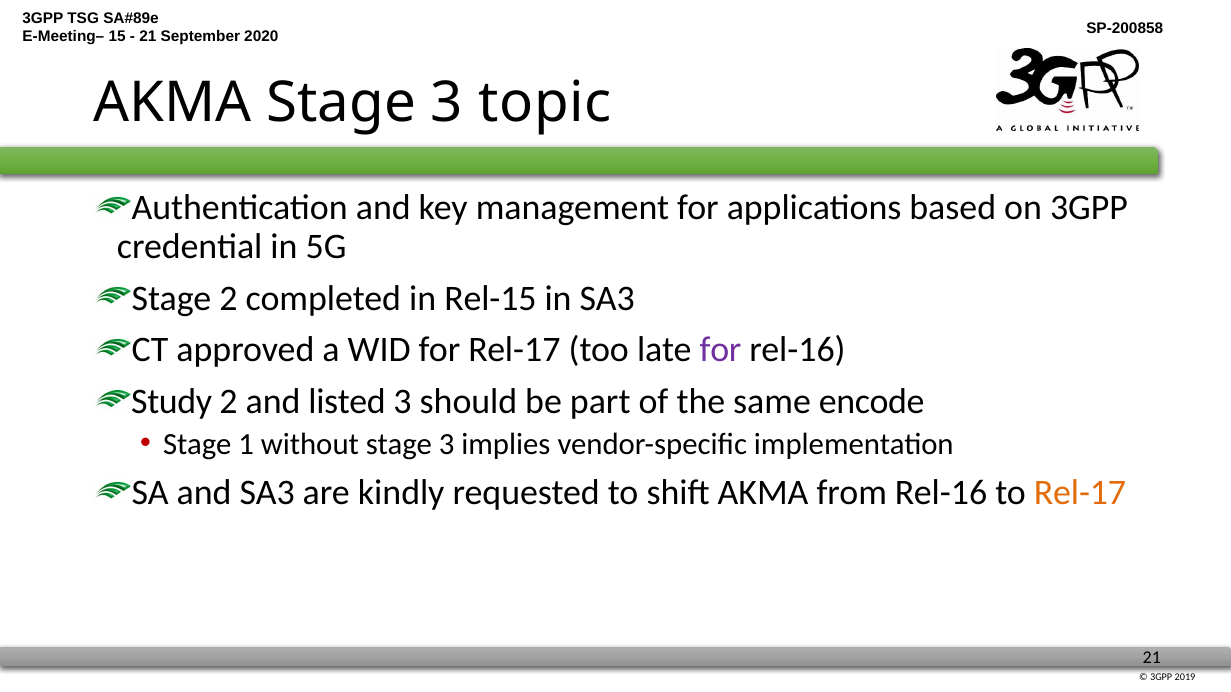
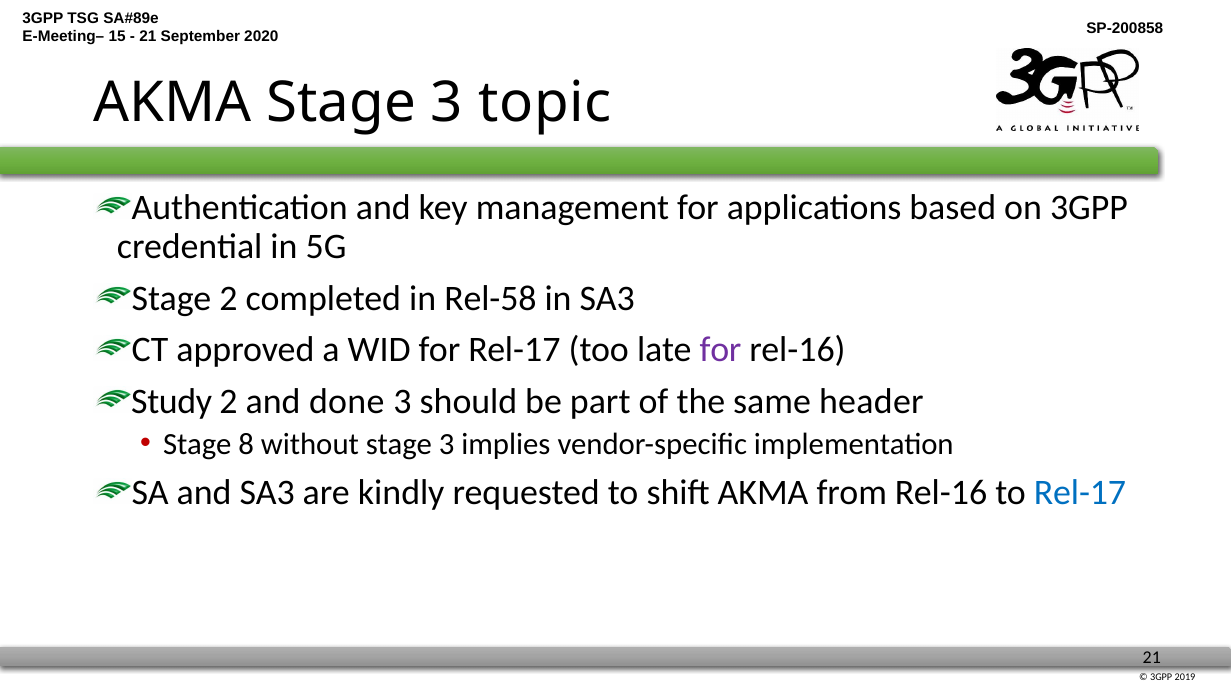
Rel-15: Rel-15 -> Rel-58 (490, 299)
listed: listed -> done (347, 402)
encode: encode -> header (871, 402)
1: 1 -> 8 (246, 444)
Rel-17 colour: orange -> blue (1080, 493)
